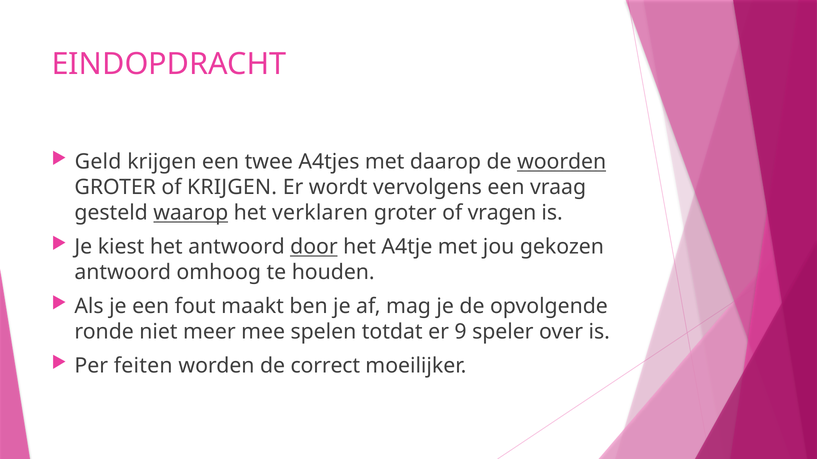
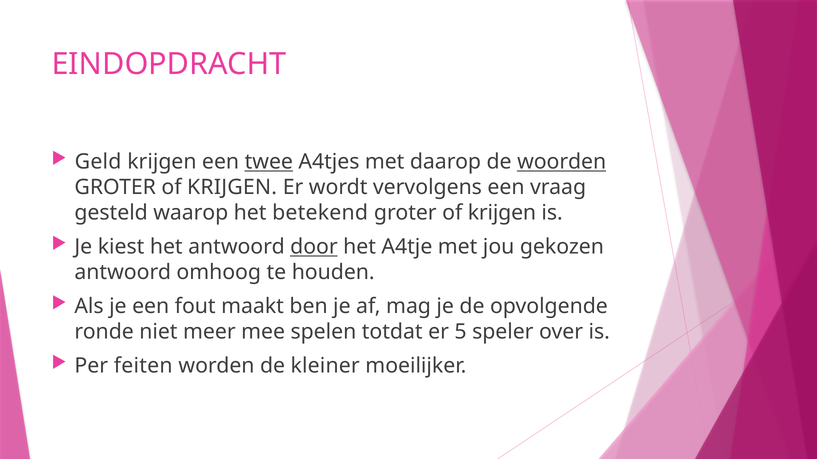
twee underline: none -> present (269, 162)
waarop underline: present -> none (191, 213)
verklaren: verklaren -> betekend (320, 213)
vragen: vragen -> krijgen (502, 213)
9: 9 -> 5 (461, 332)
correct: correct -> kleiner (325, 366)
